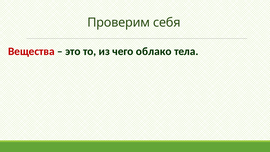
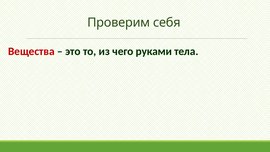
облако: облако -> руками (154, 51)
